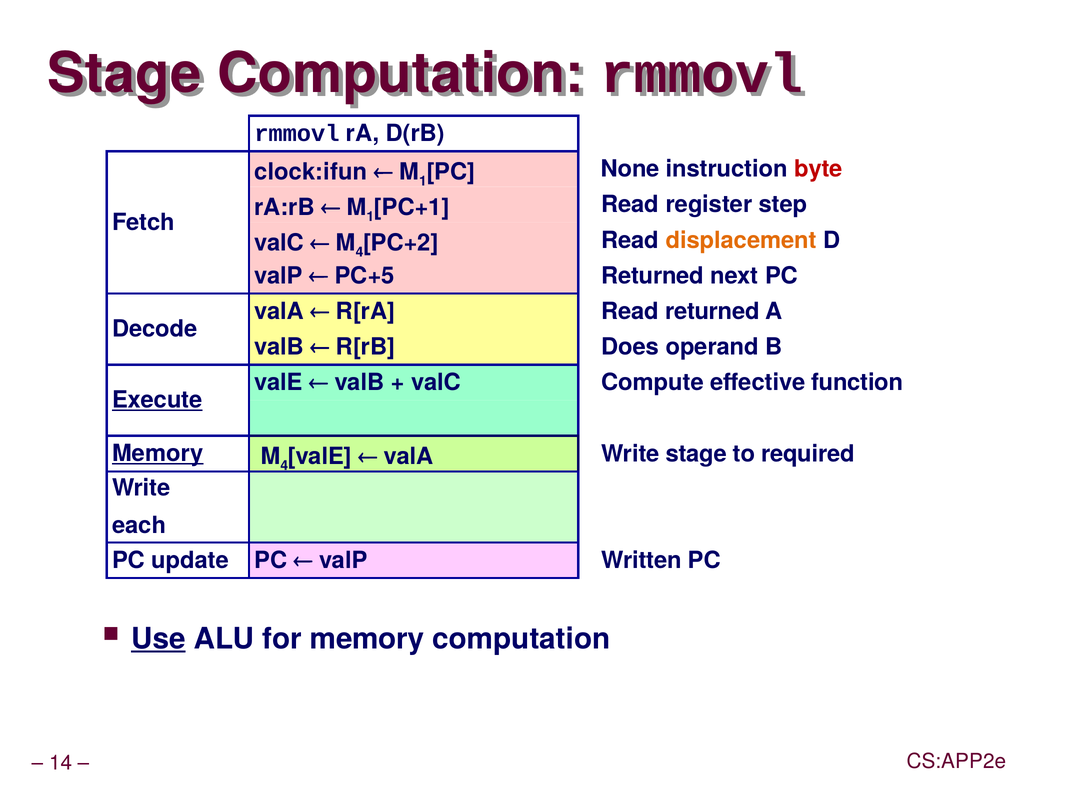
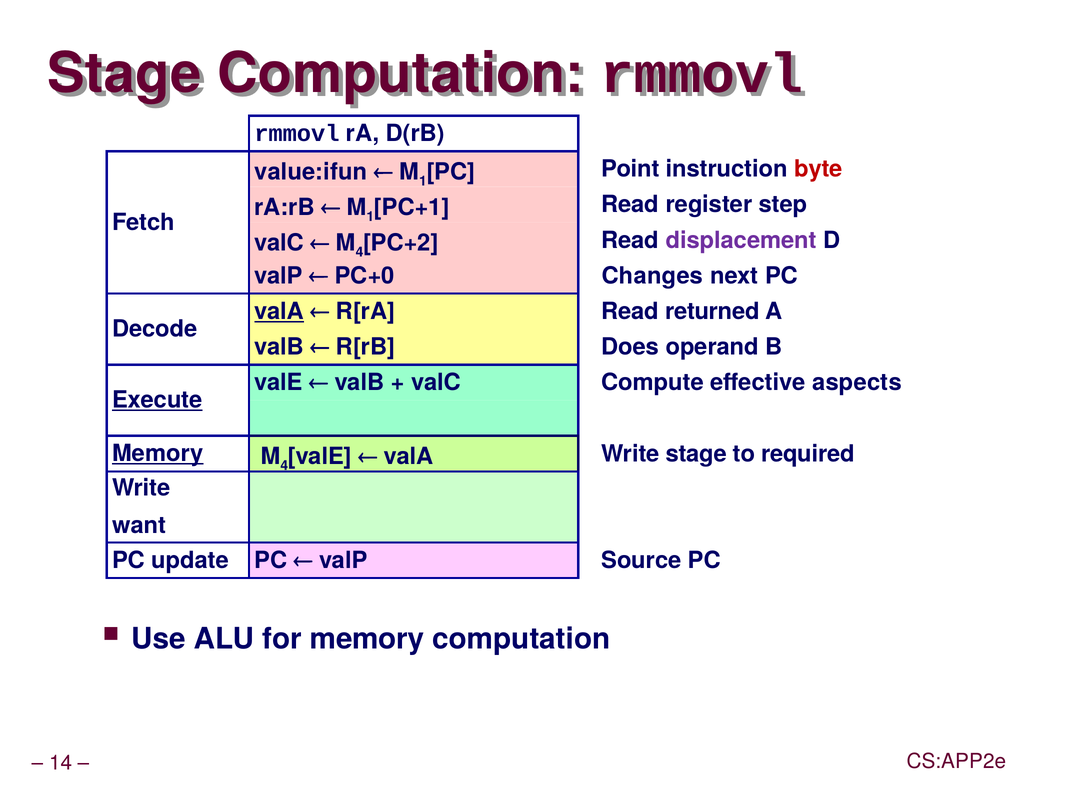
None: None -> Point (630, 169)
clock:ifun: clock:ifun -> value:ifun (311, 172)
displacement colour: orange -> purple (741, 240)
PC+5: PC+5 -> PC+0 (365, 276)
Returned: Returned -> Changes (652, 276)
valA underline: none -> present (279, 311)
function: function -> aspects (857, 383)
each: each -> want (139, 526)
Written: Written -> Source (641, 561)
Use underline: present -> none (158, 639)
